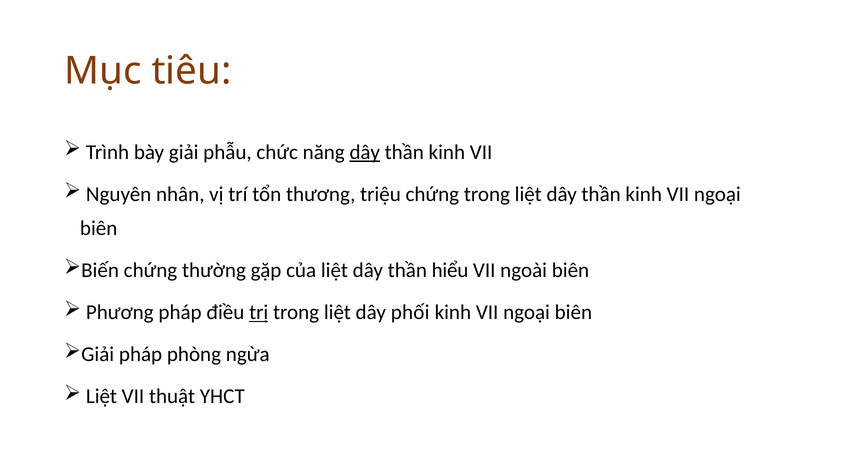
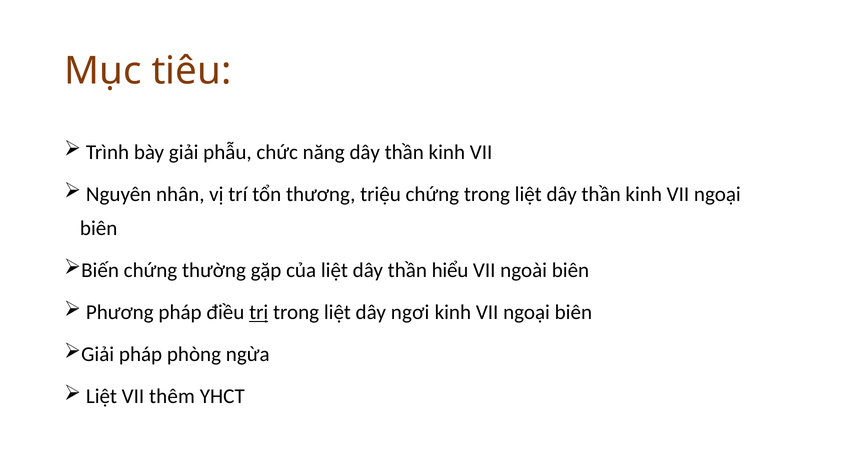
dây underline: present -> none (365, 152)
phối: phối -> ngơi (410, 312)
thuật: thuật -> thêm (172, 396)
